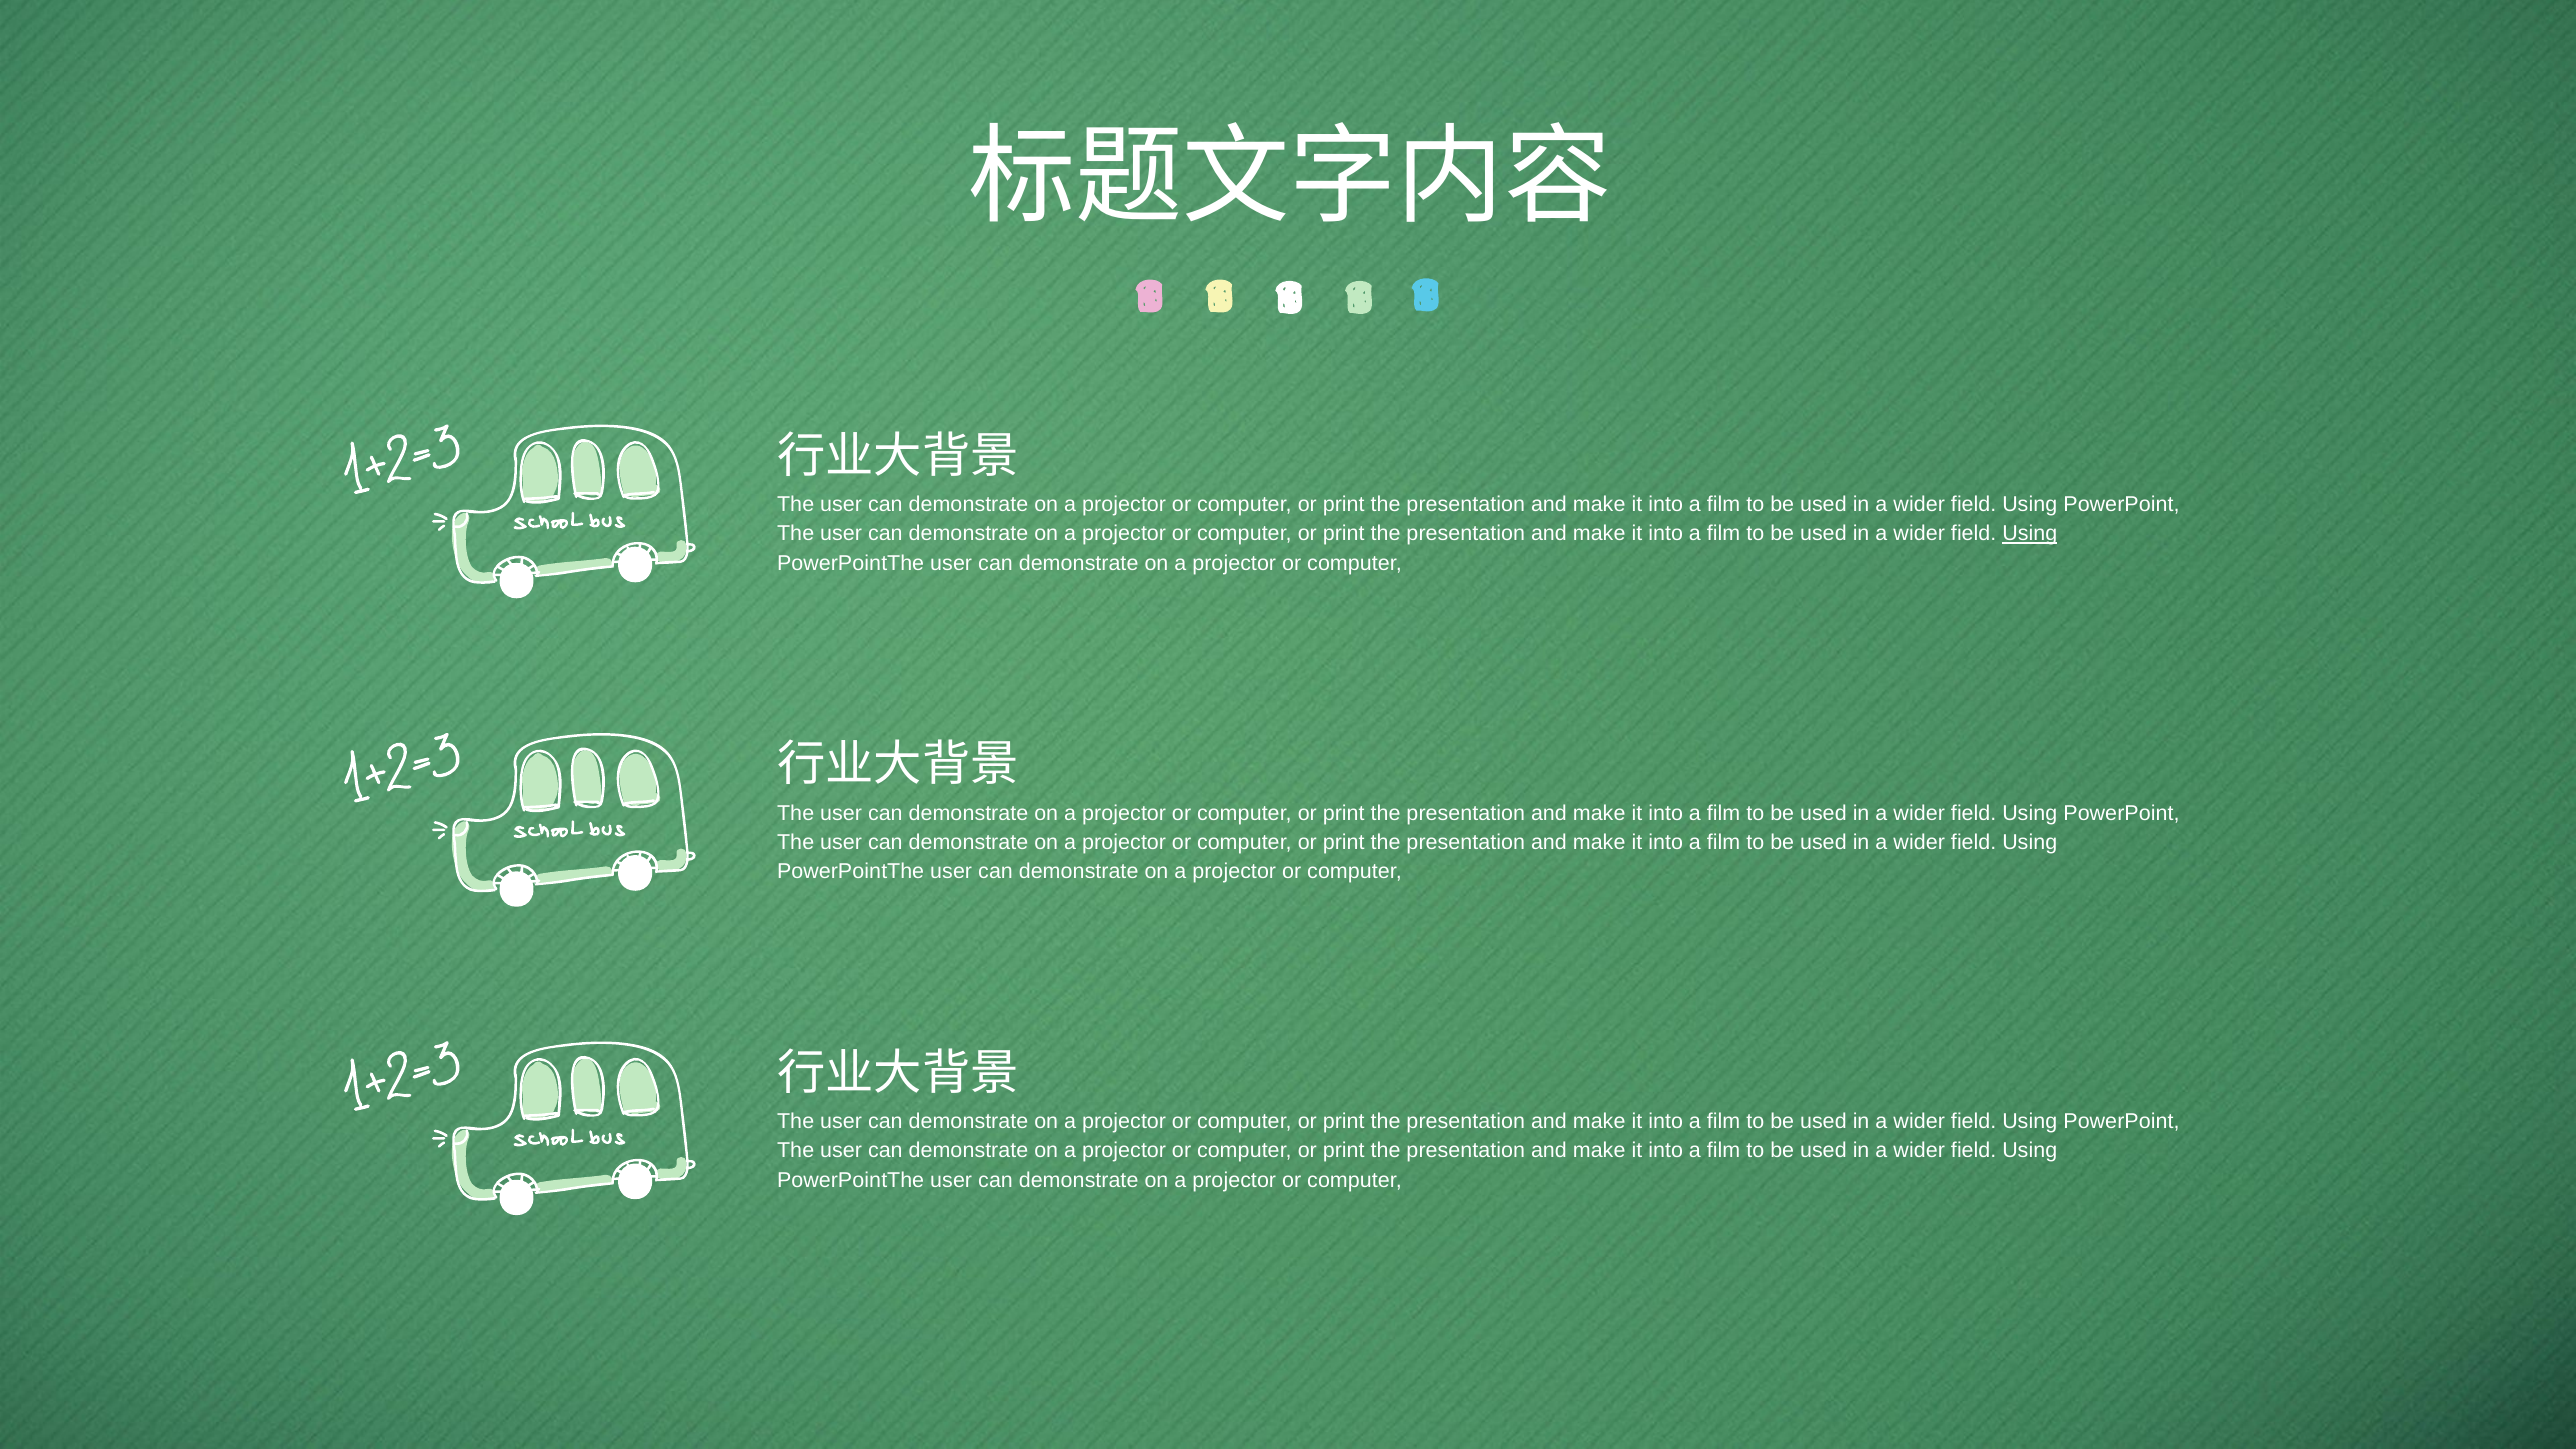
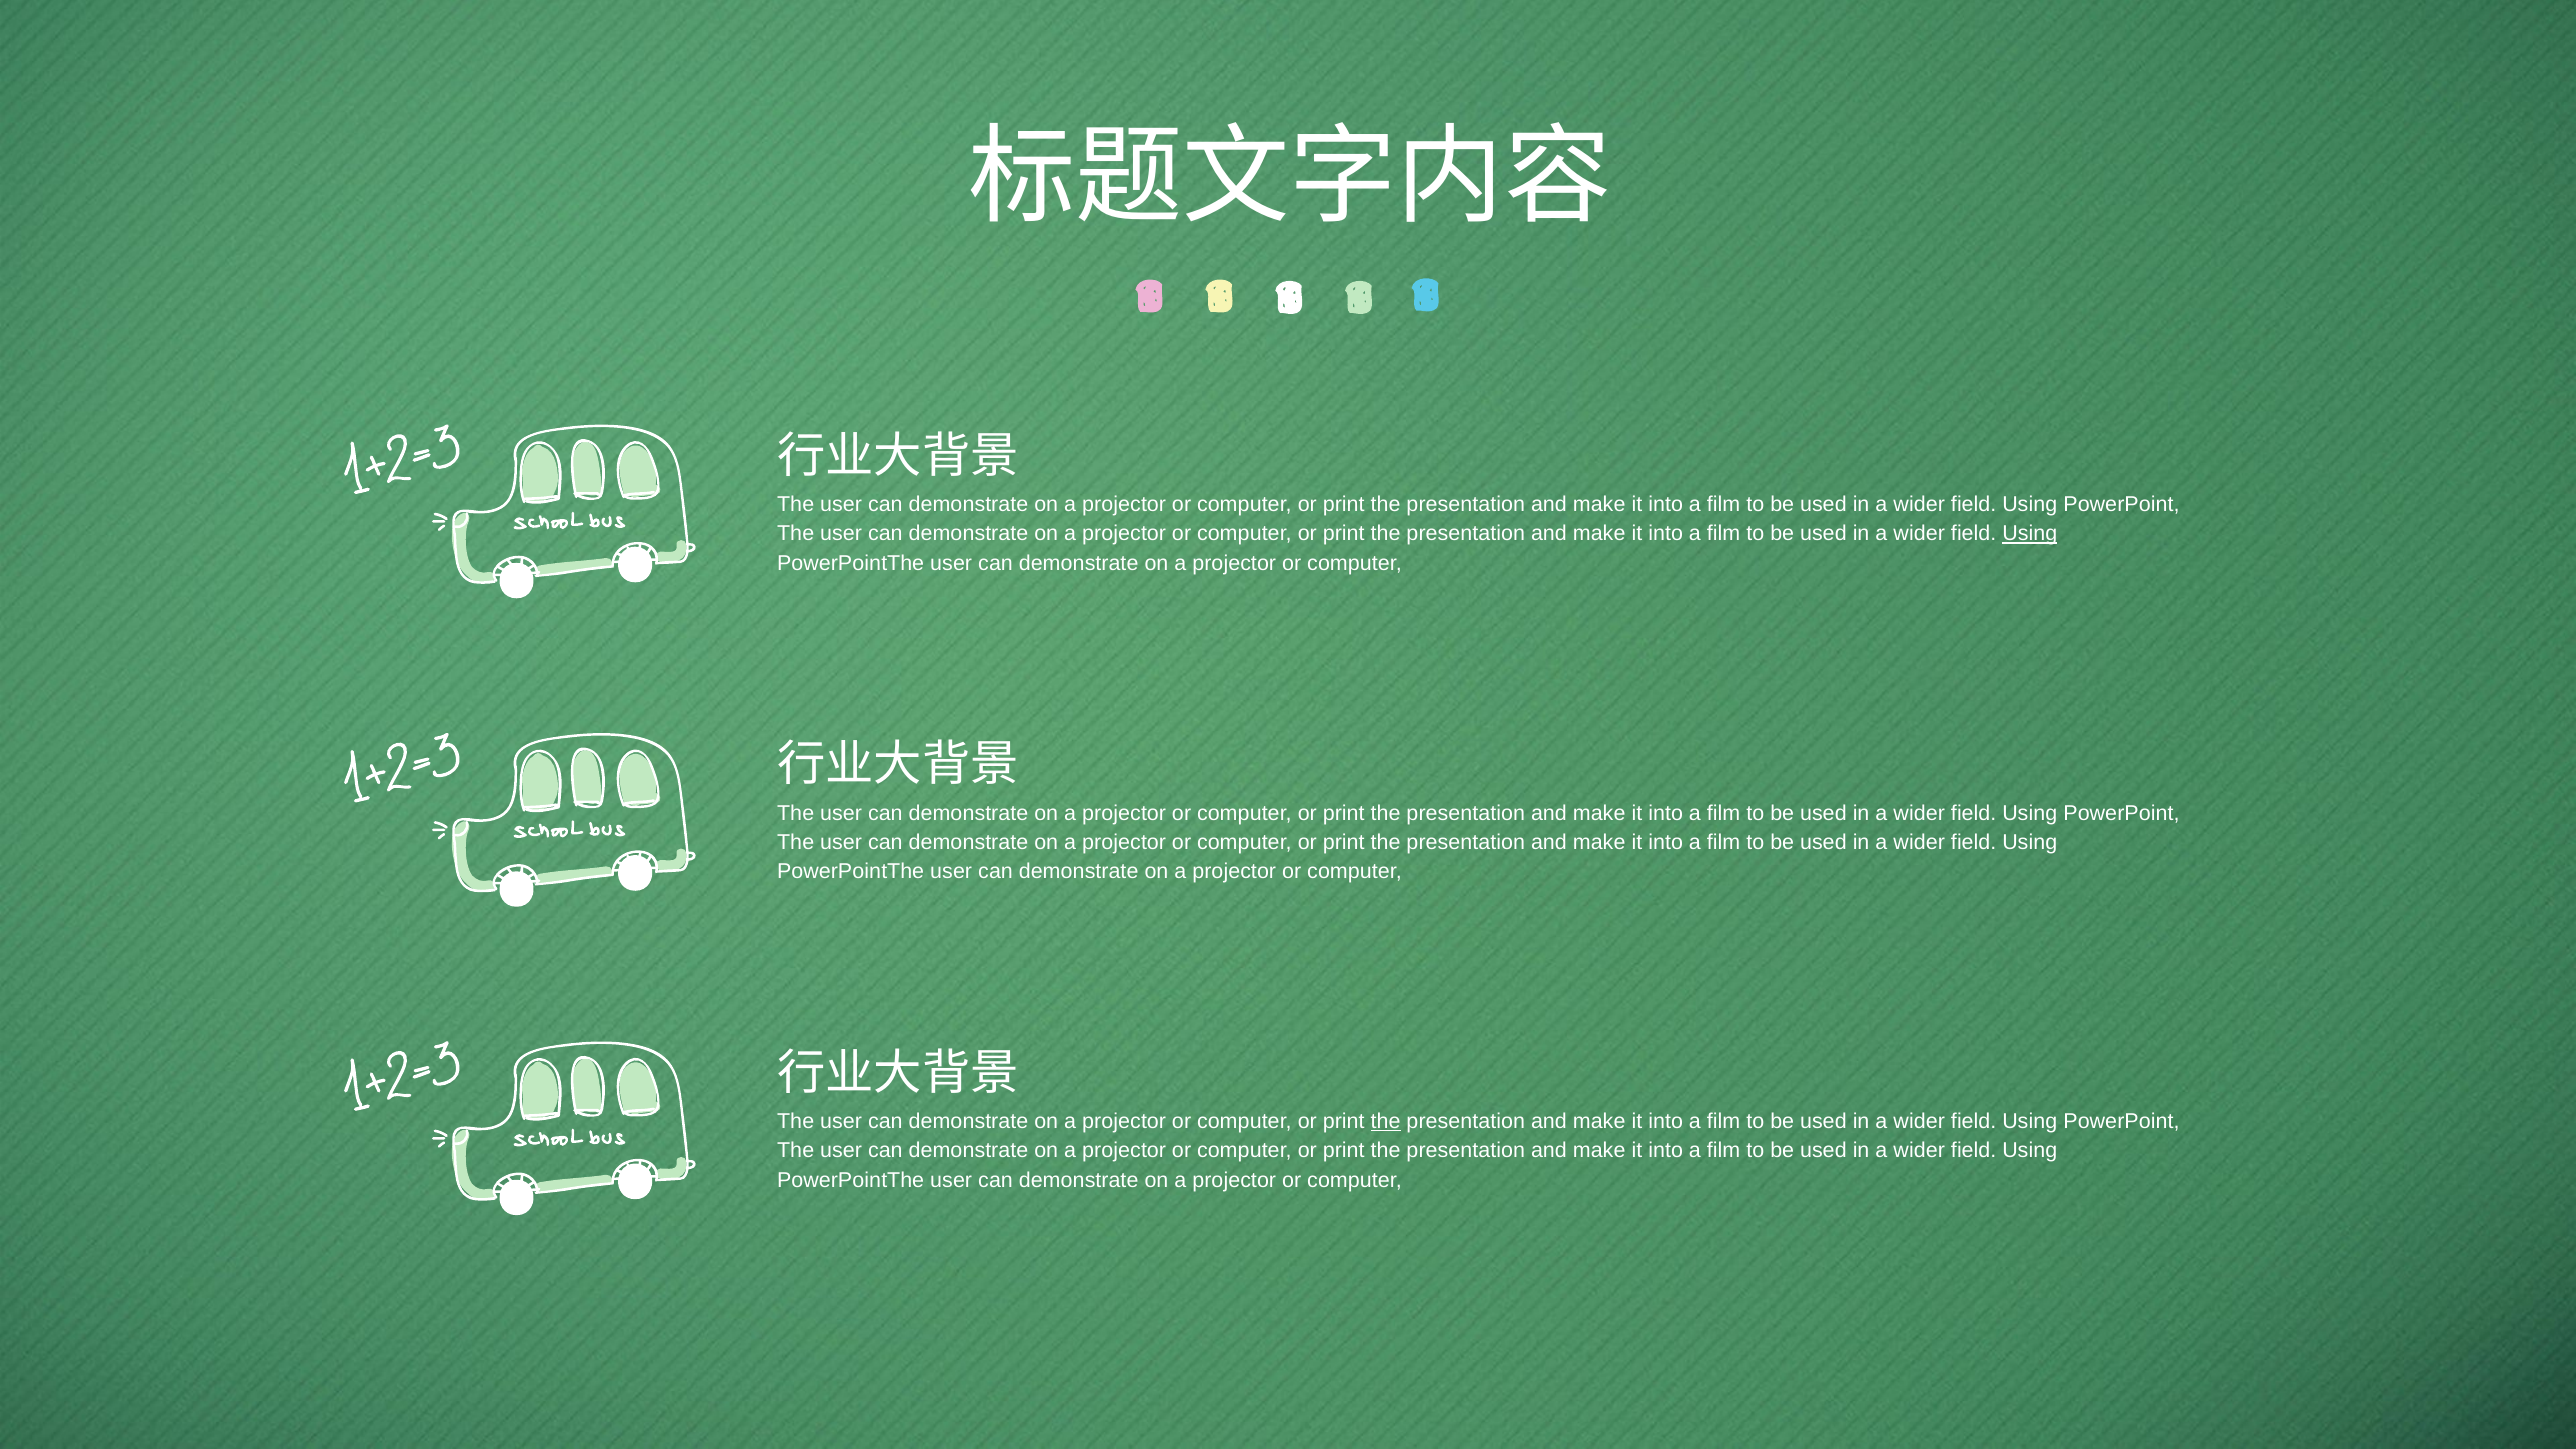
the underline: none -> present (1386, 1121)
